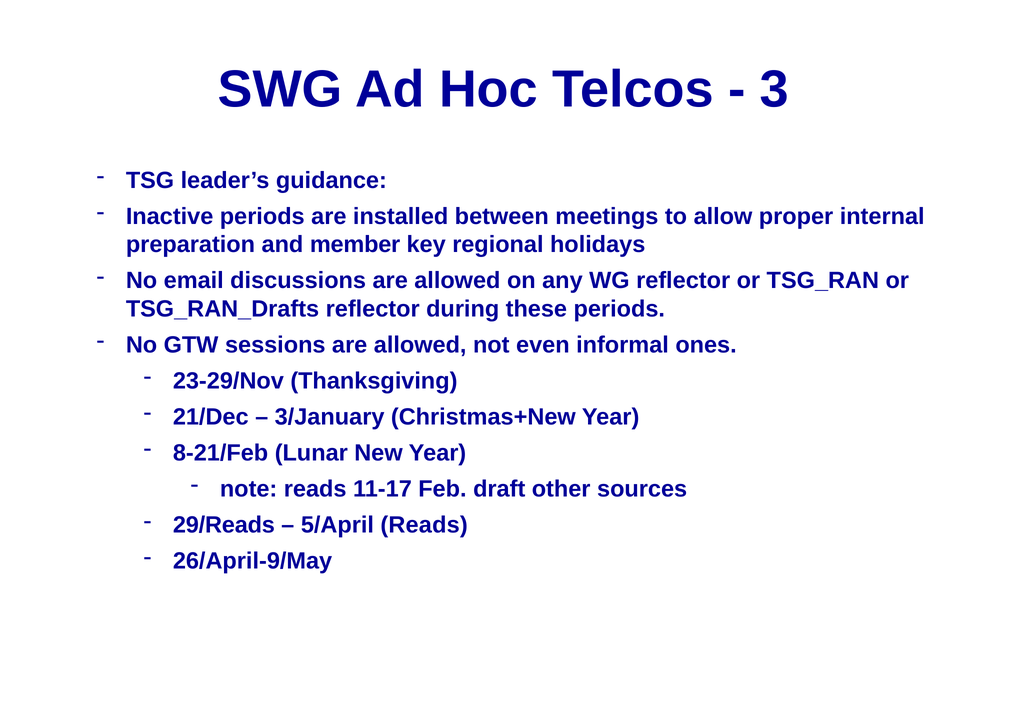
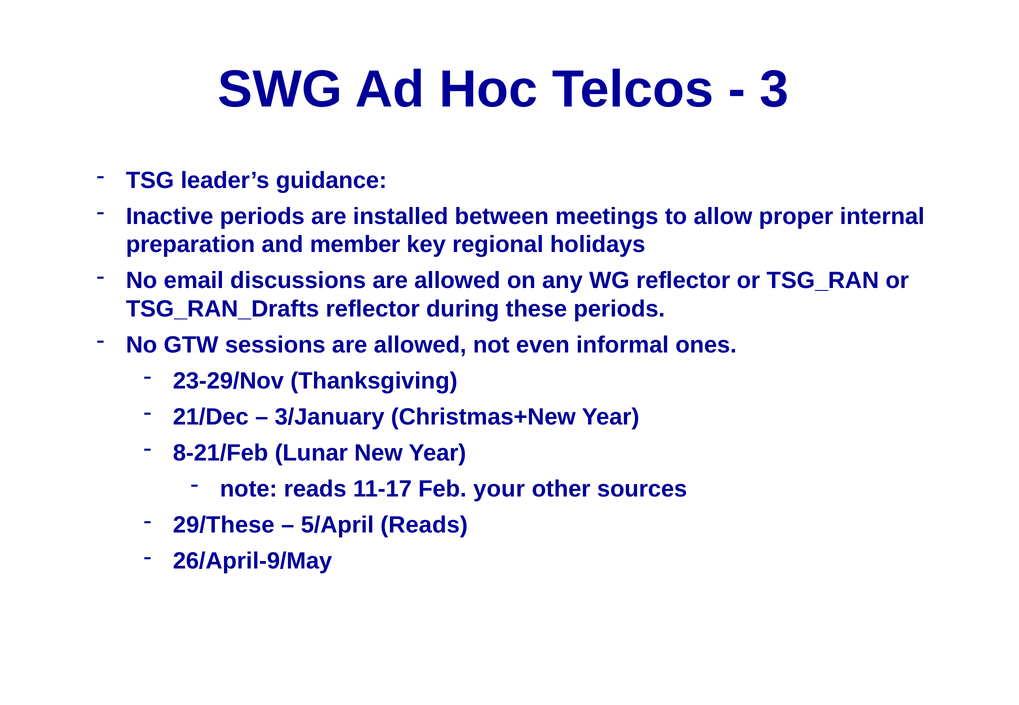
draft: draft -> your (499, 489)
29/Reads: 29/Reads -> 29/These (224, 525)
